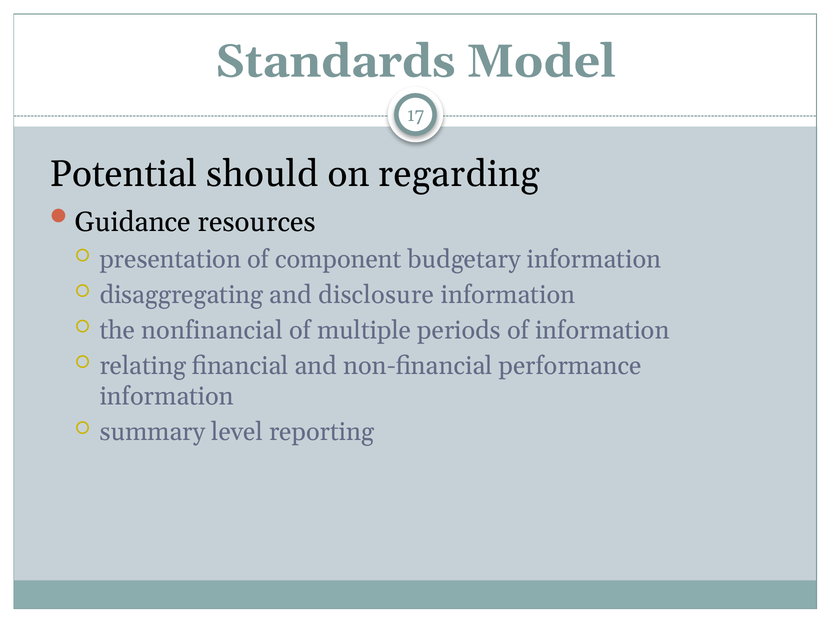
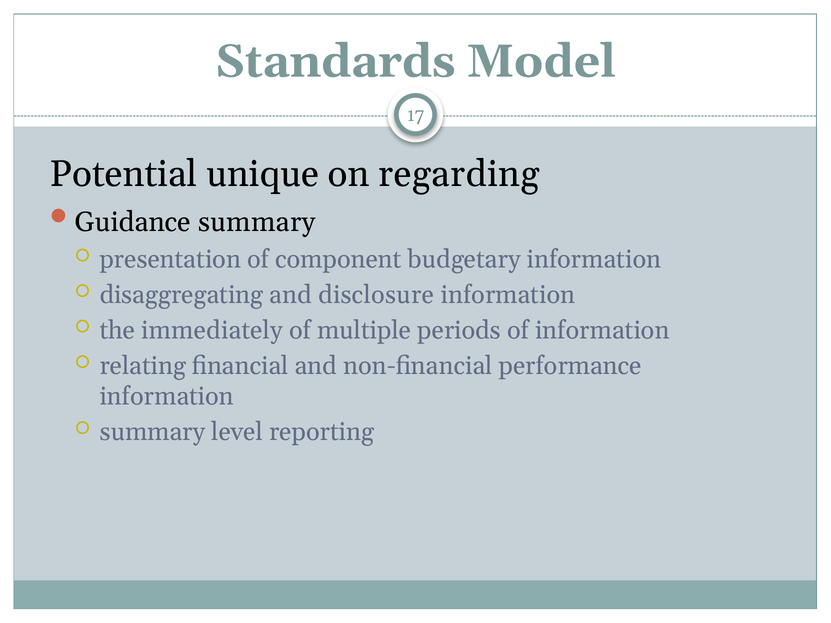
should: should -> unique (263, 174)
Guidance resources: resources -> summary (257, 222)
nonfinancial: nonfinancial -> immediately (212, 331)
